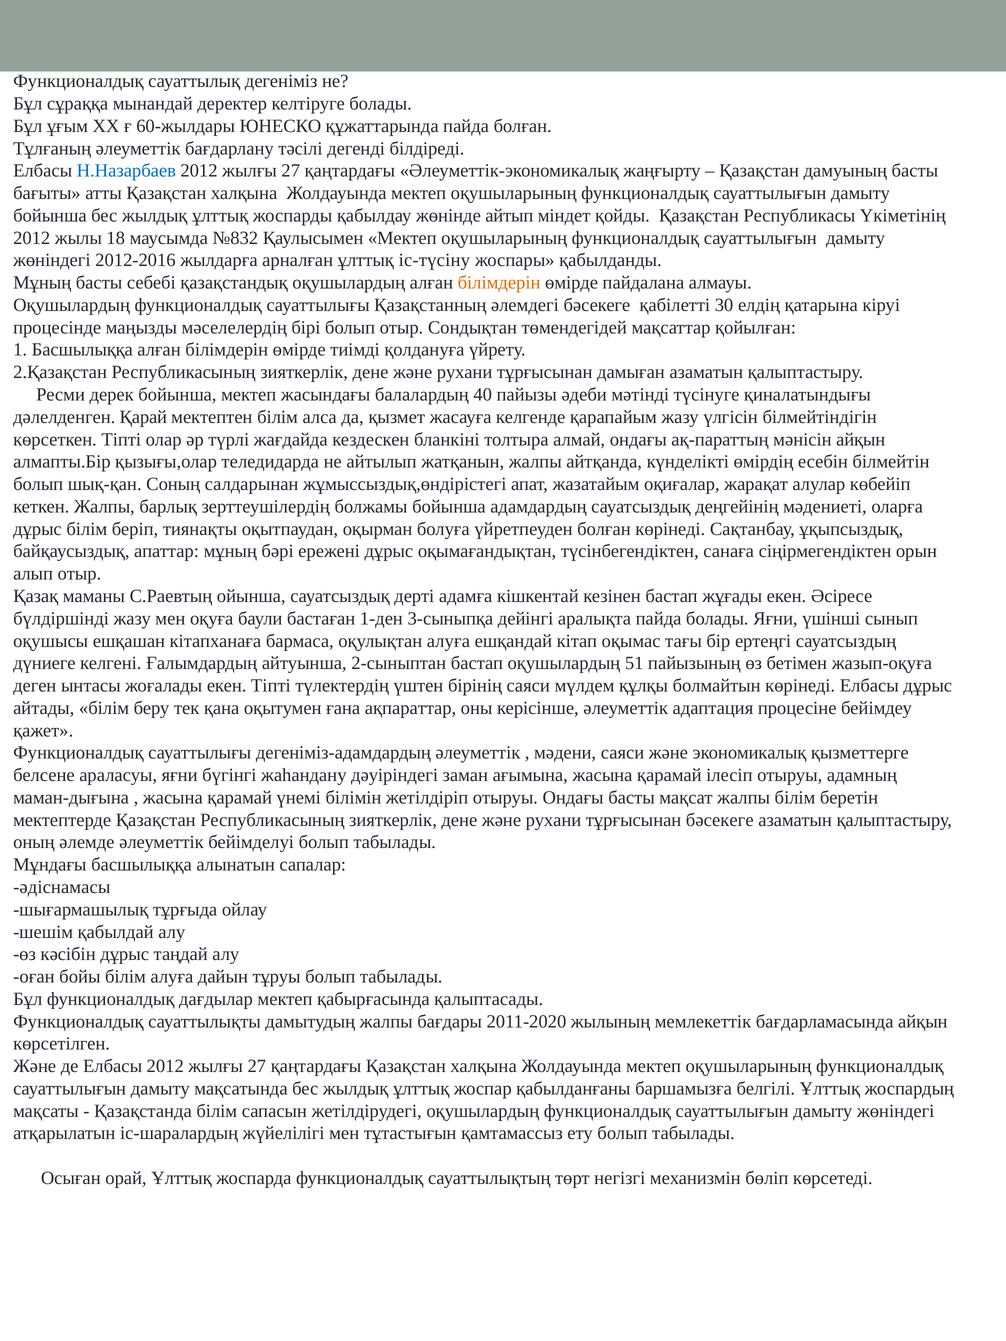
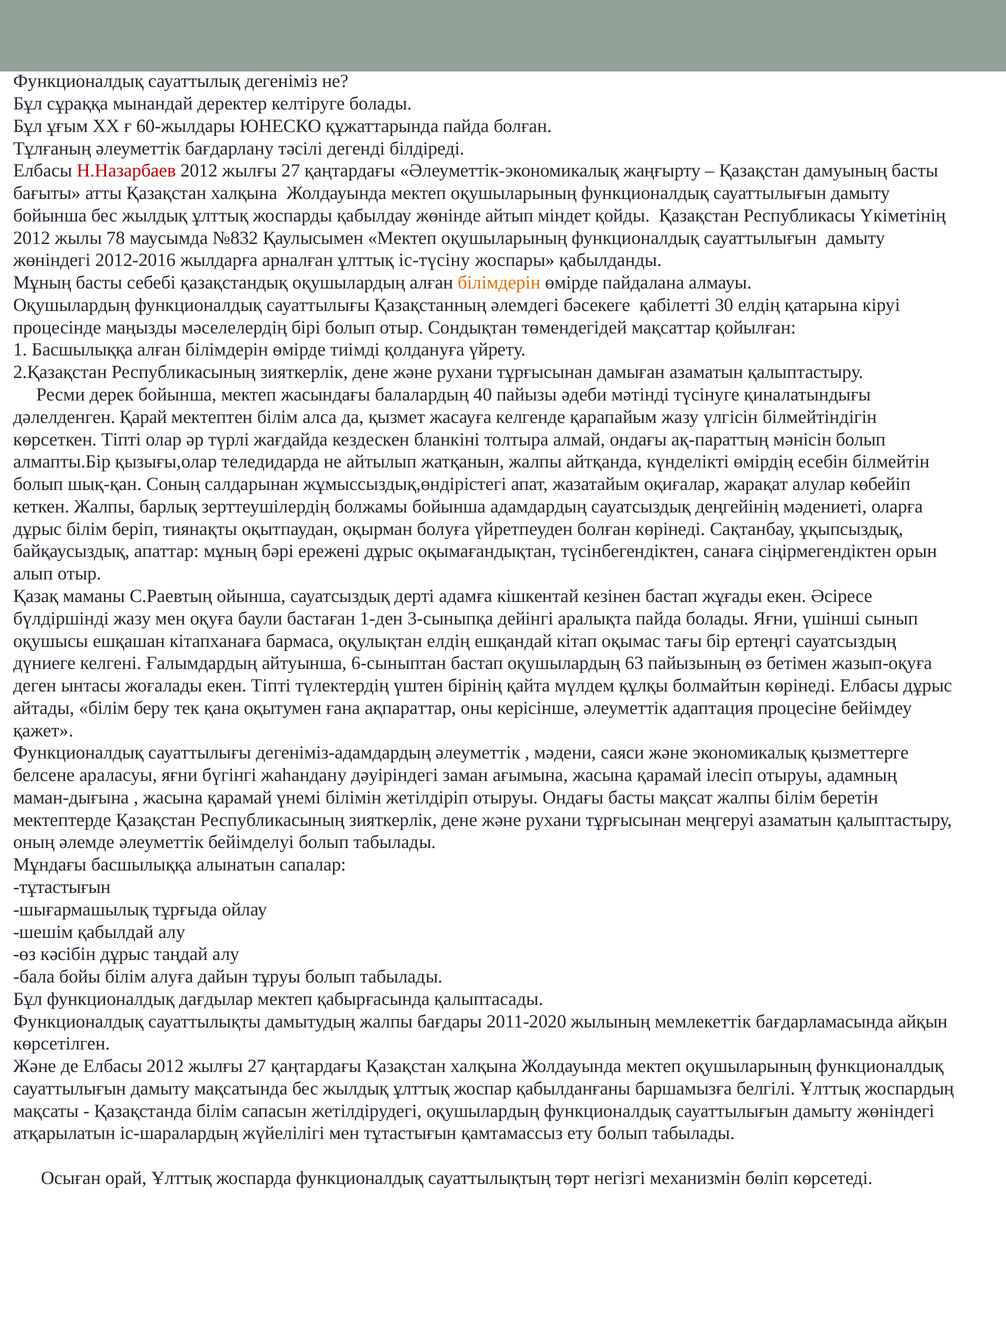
Н.Назарбаев colour: blue -> red (126, 171)
18: 18 -> 78 (116, 238)
мәнісін айқын: айқын -> болып (861, 439)
оқулықтан алуға: алуға -> елдің (448, 641)
2-сыныптан: 2-сыныптан -> 6-сыныптан (399, 663)
51: 51 -> 63 (634, 663)
бірінің саяси: саяси -> қайта (528, 686)
тұрғысынан бәсекеге: бәсекеге -> меңгеруі (720, 820)
әдіснамасы: әдіснамасы -> тұтастығын (62, 887)
оған: оған -> бала (34, 977)
